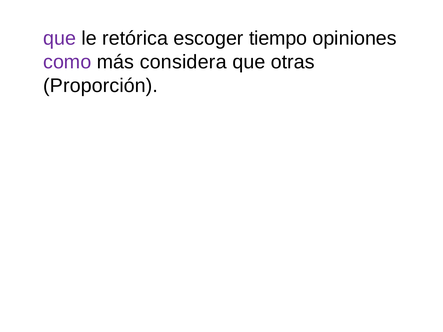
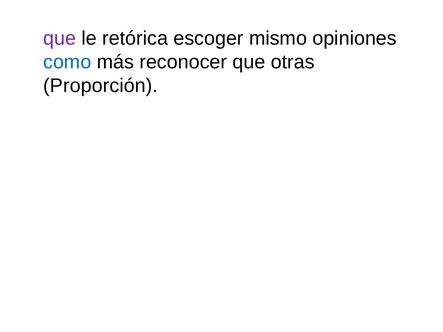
tiempo: tiempo -> mismo (278, 38)
como colour: purple -> blue (67, 62)
considera: considera -> reconocer (183, 62)
